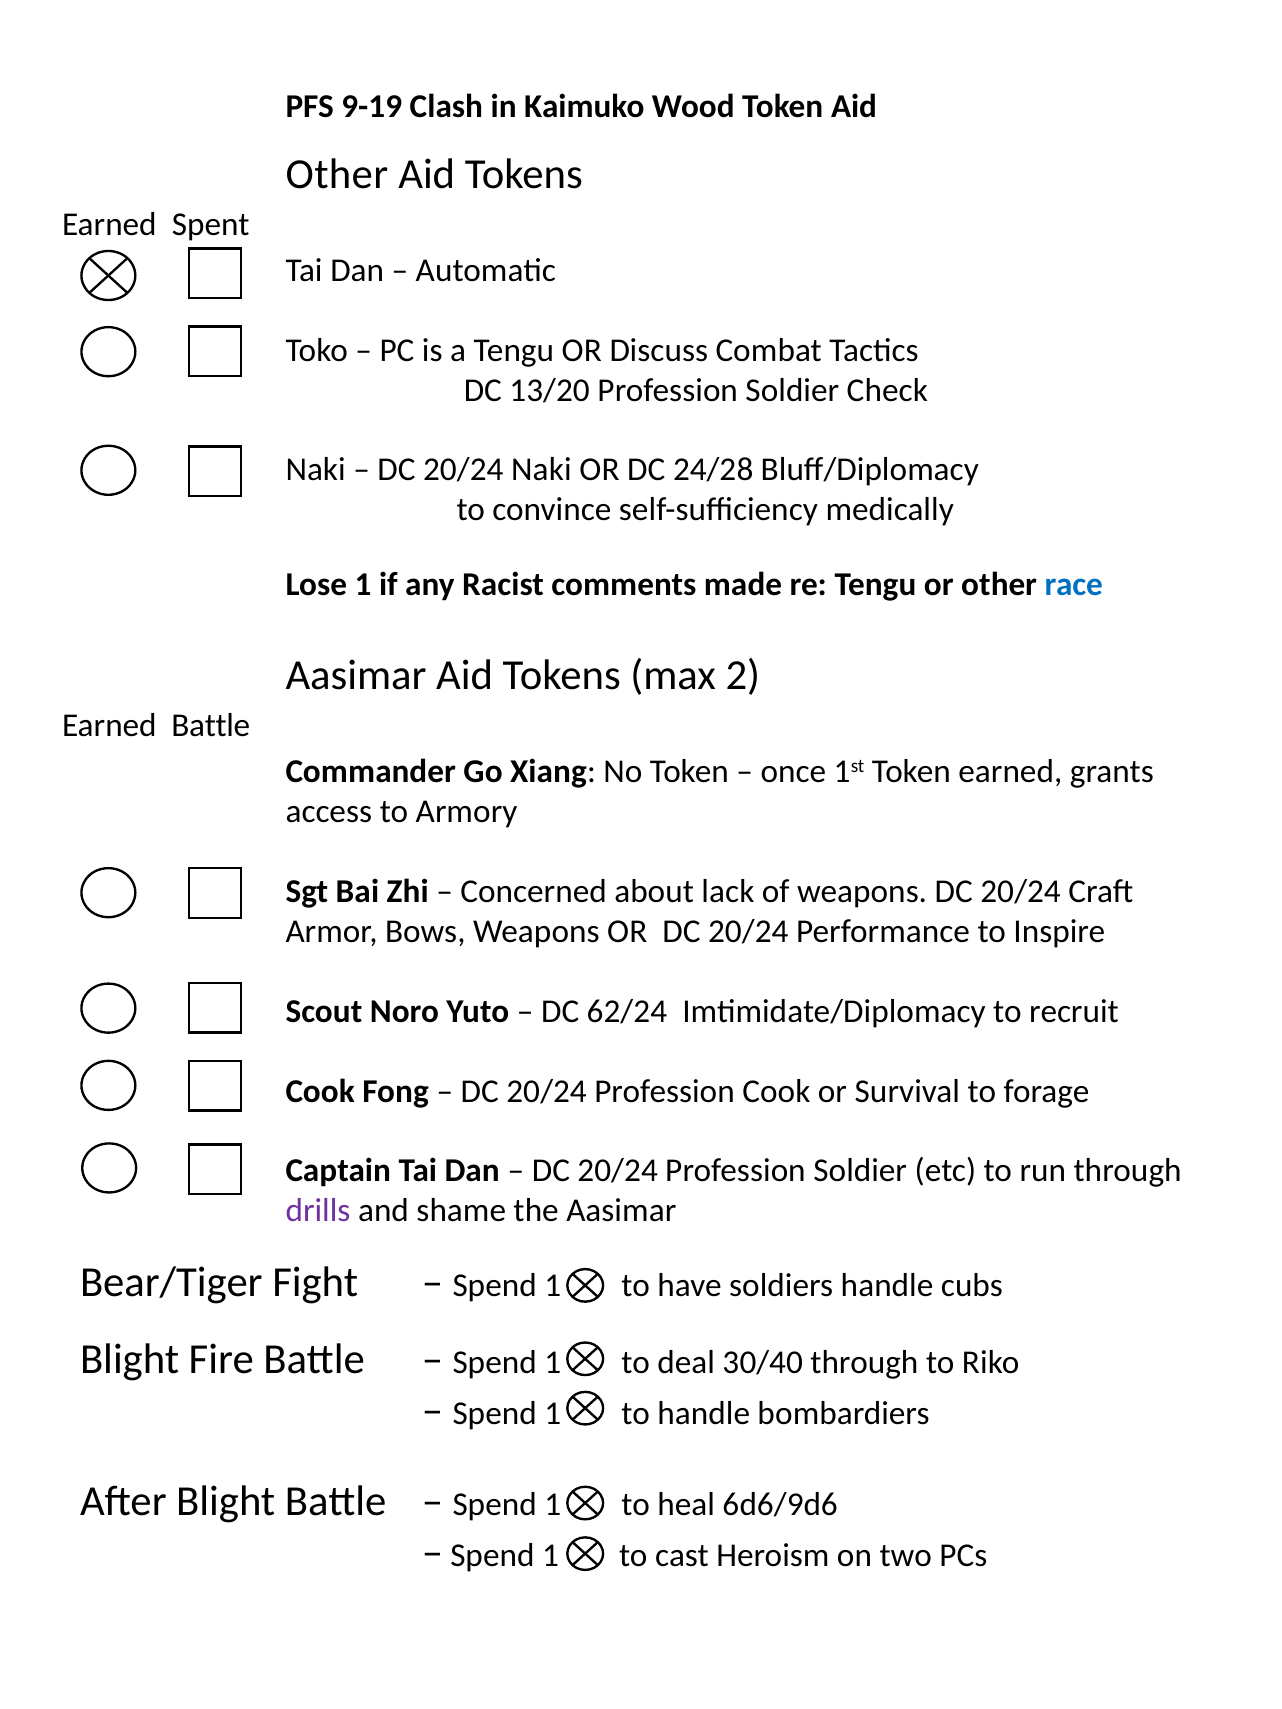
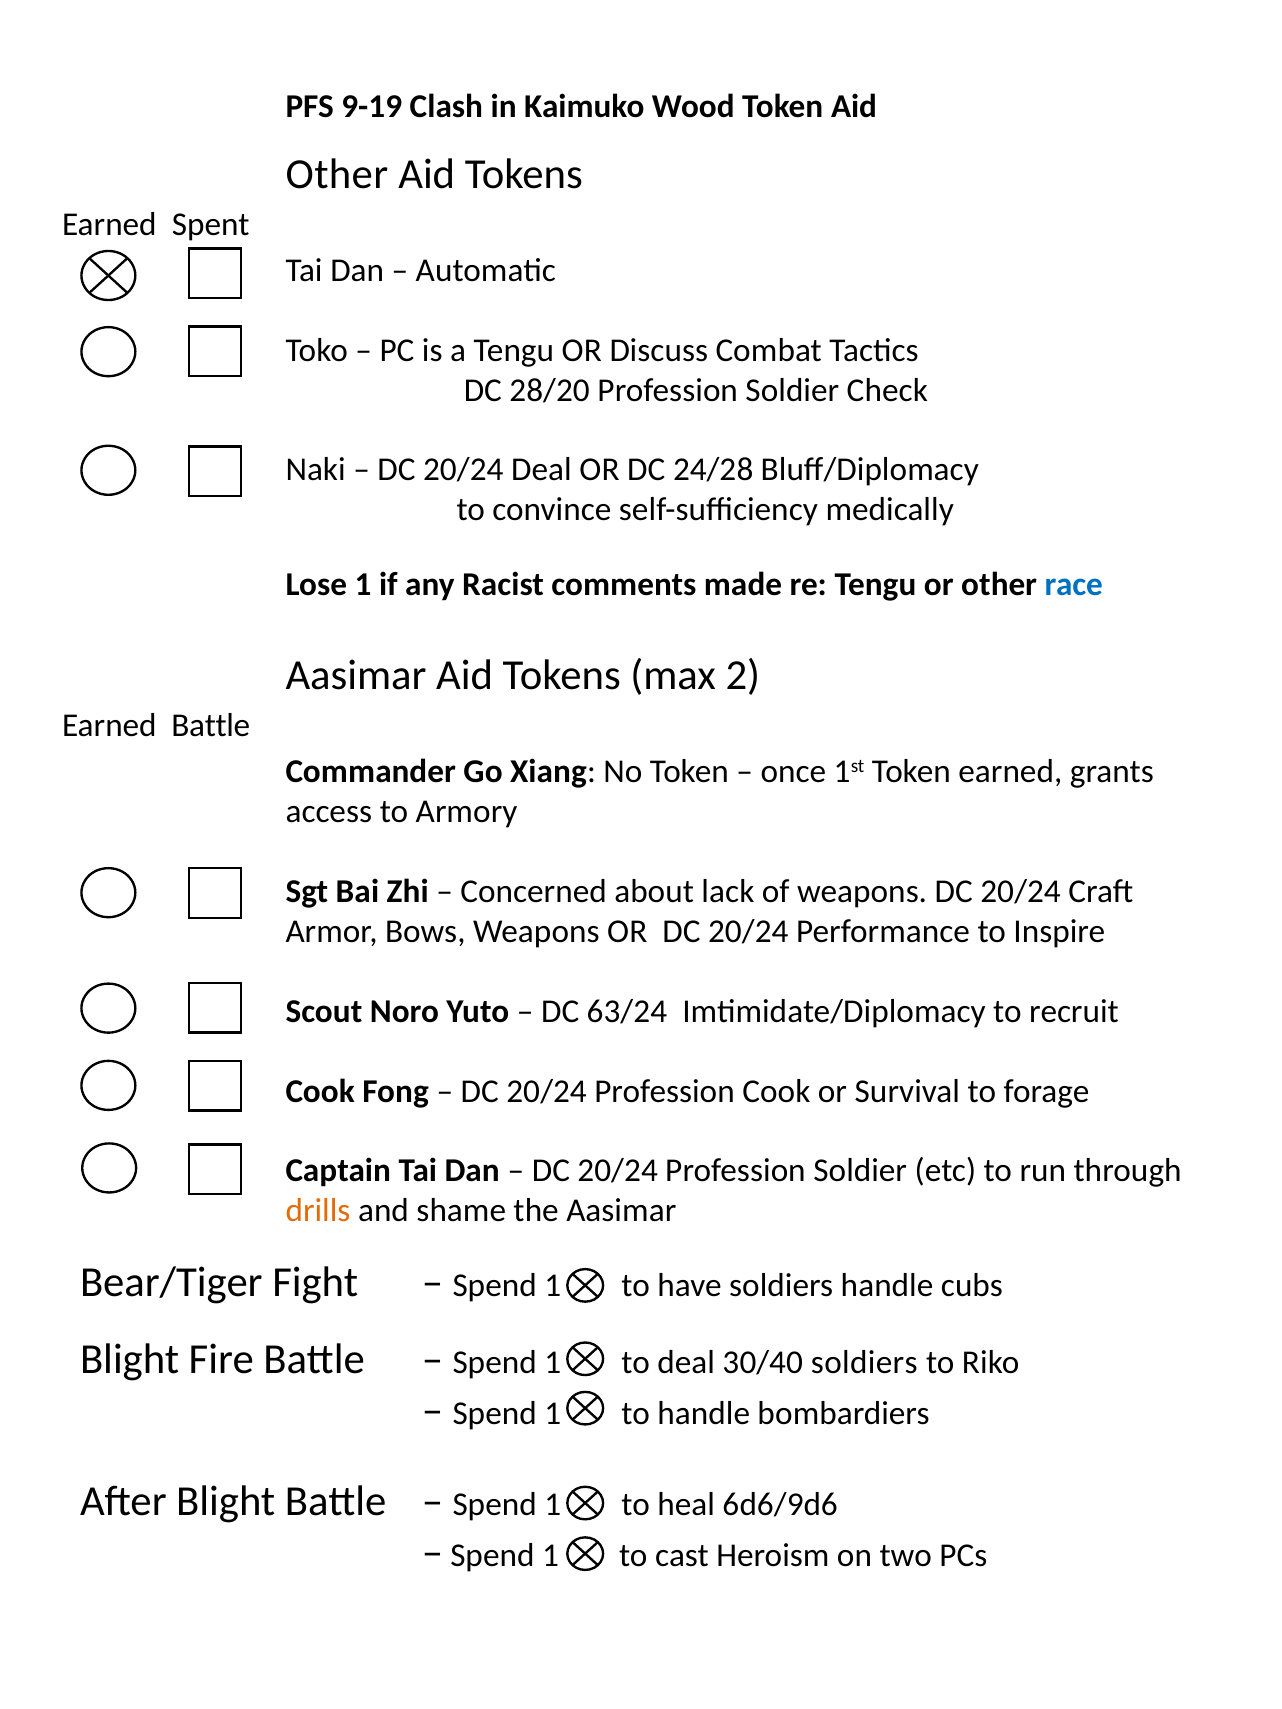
13/20: 13/20 -> 28/20 (550, 390)
20/24 Naki: Naki -> Deal (541, 470)
62/24: 62/24 -> 63/24 (627, 1012)
drills colour: purple -> orange (318, 1211)
30/40 through: through -> soldiers (864, 1362)
